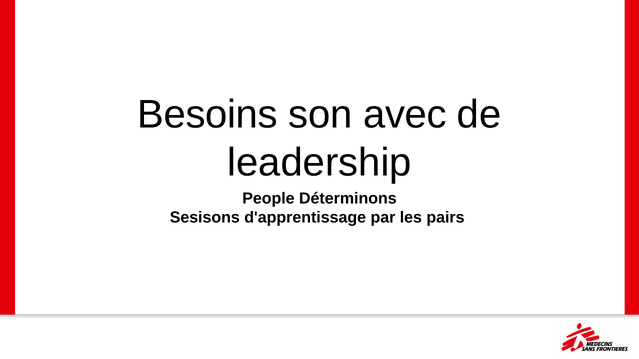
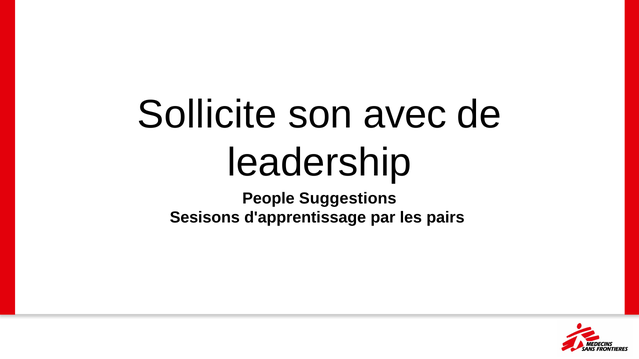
Besoins: Besoins -> Sollicite (207, 115)
Déterminons: Déterminons -> Suggestions (348, 199)
